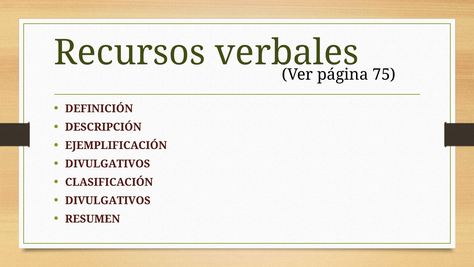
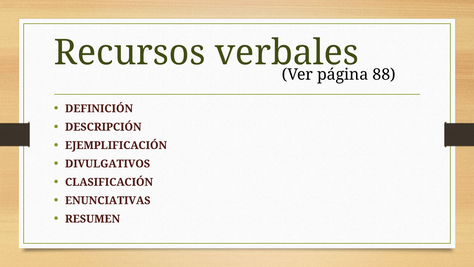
75: 75 -> 88 (384, 75)
DIVULGATIVOS: DIVULGATIVOS -> ENUNCIATIVAS (108, 200)
